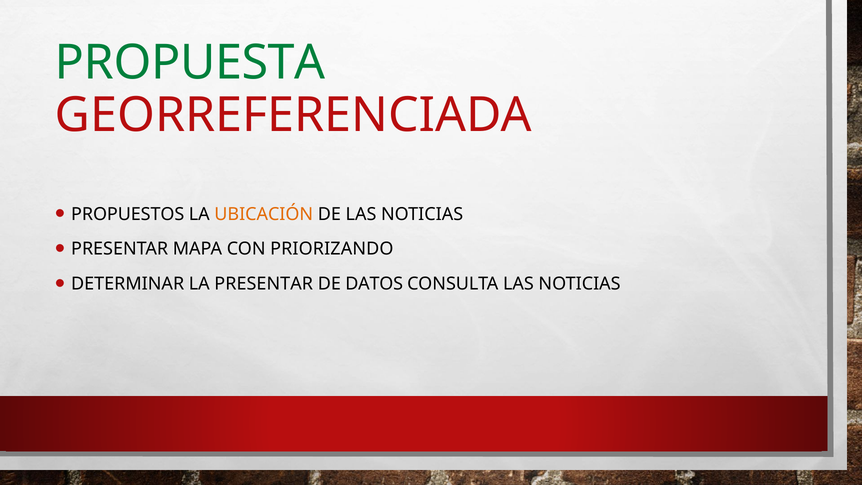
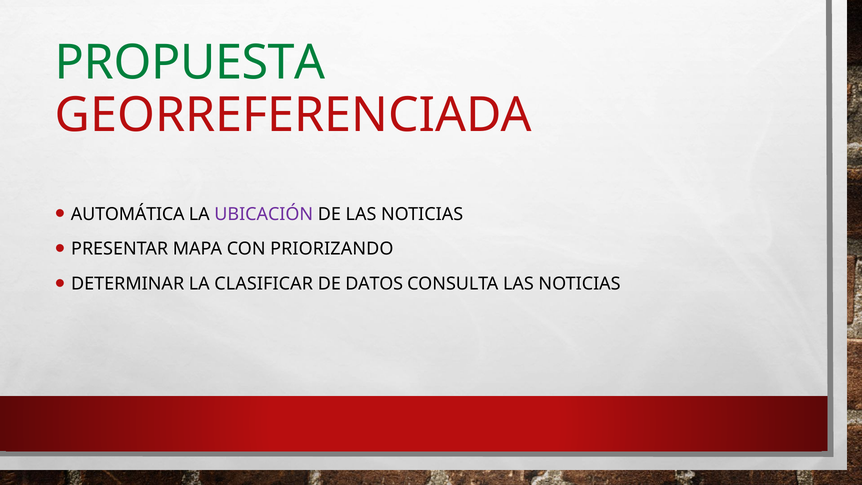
PROPUESTOS: PROPUESTOS -> AUTOMÁTICA (128, 214)
UBICACIÓN colour: orange -> purple (264, 214)
LA PRESENTAR: PRESENTAR -> CLASIFICAR (264, 284)
